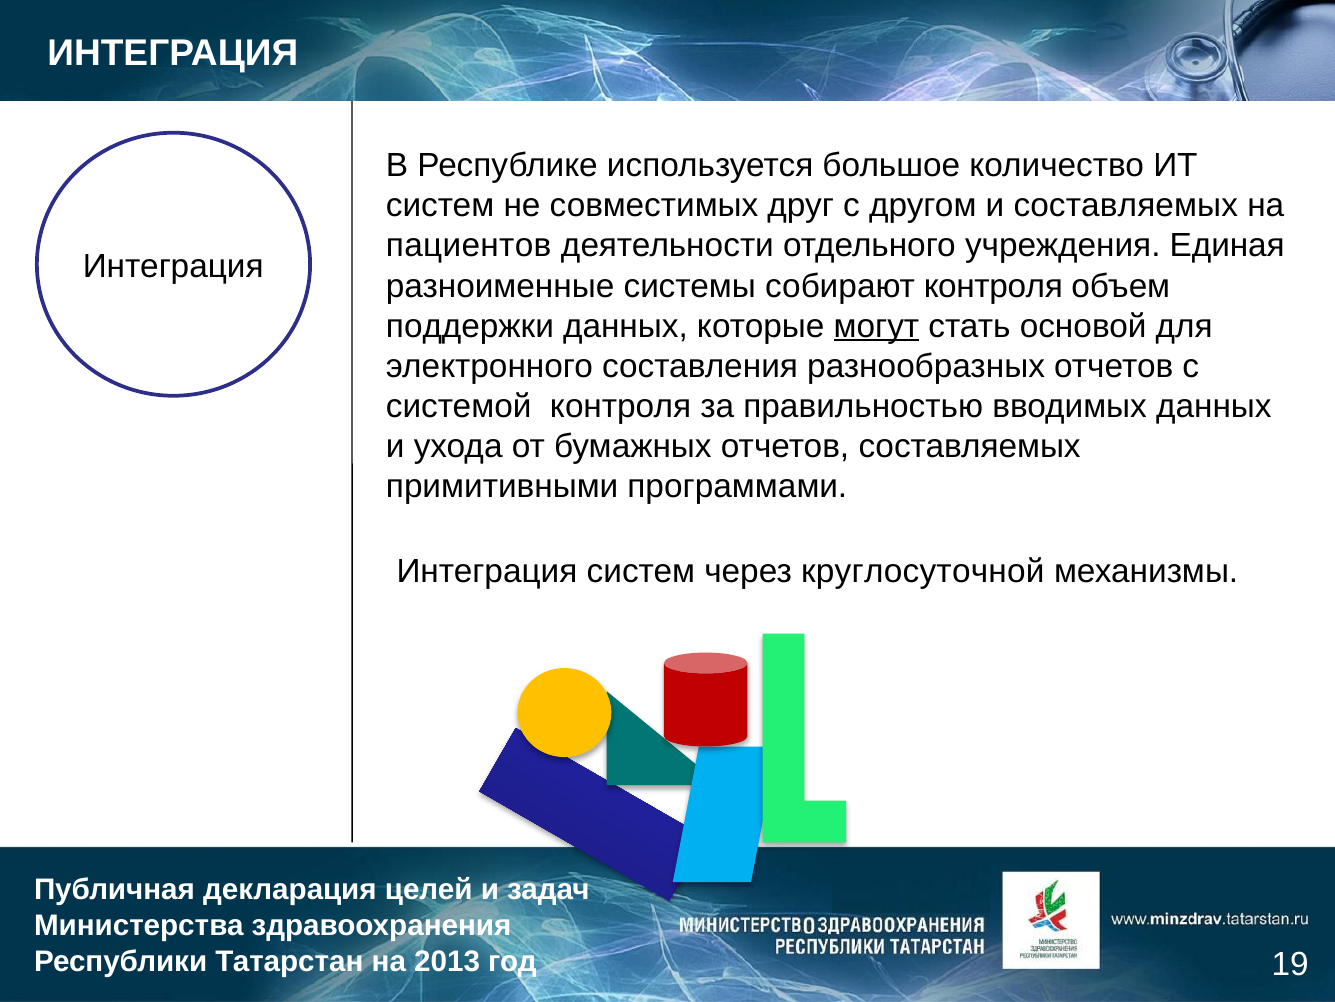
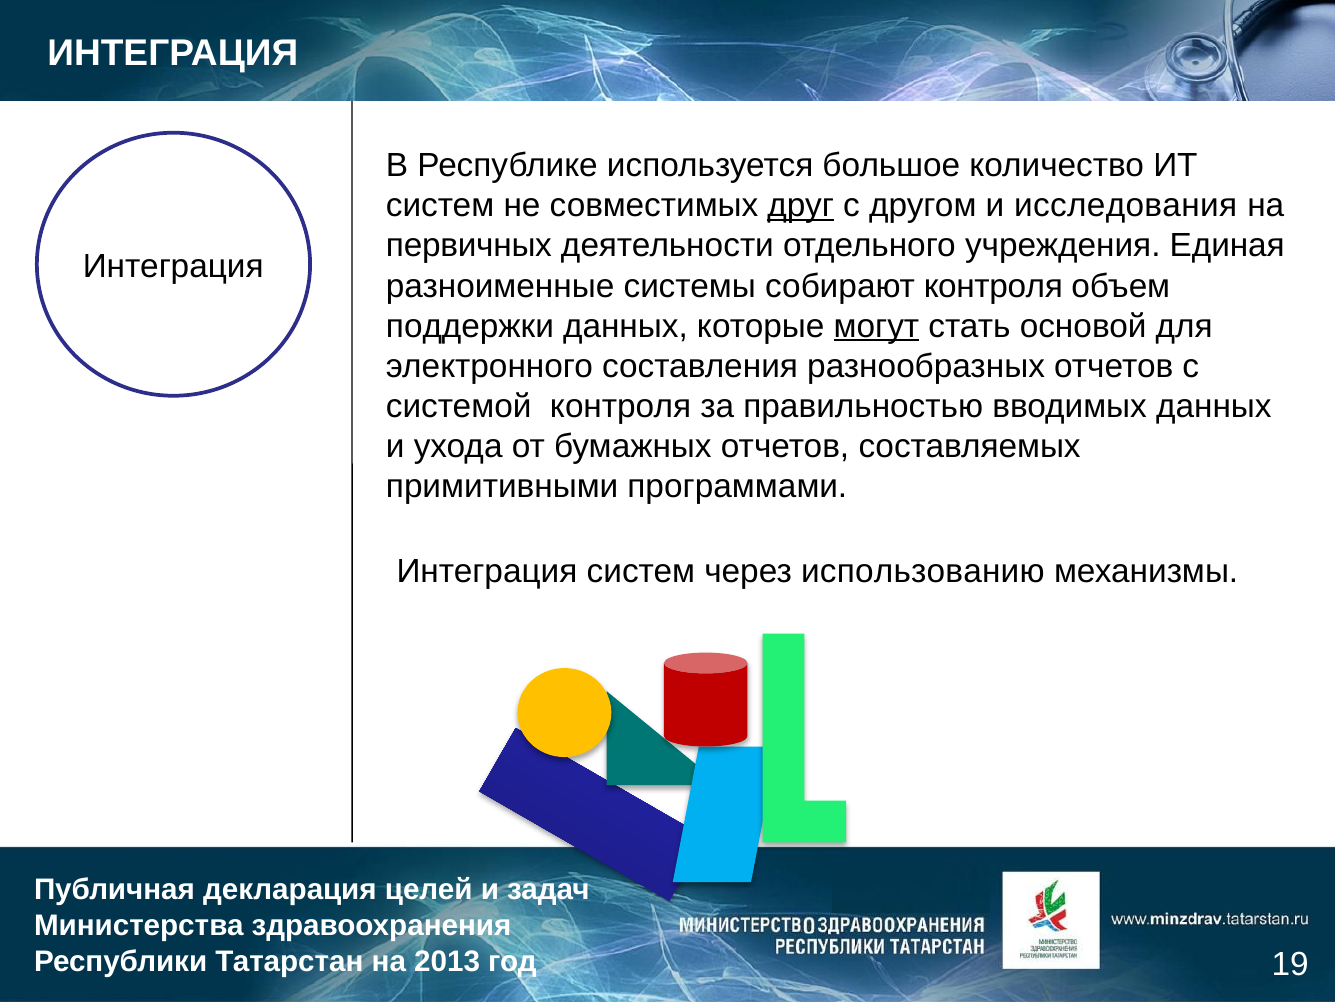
друг underline: none -> present (801, 206)
и составляемых: составляемых -> исследования (1126, 206)
пациентов: пациентов -> первичных (469, 246)
круглосуточной: круглосуточной -> использованию (923, 571)
